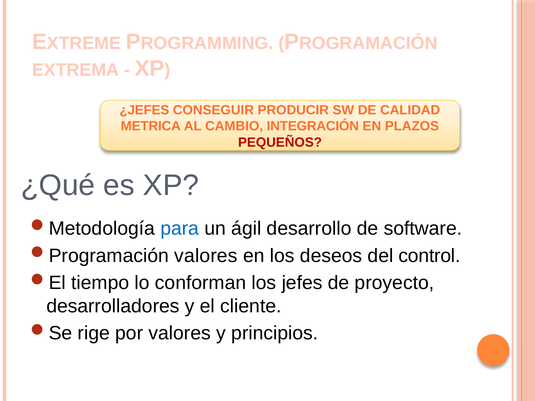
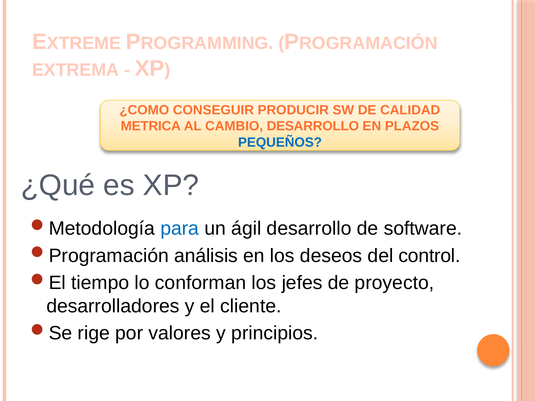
¿JEFES: ¿JEFES -> ¿COMO (144, 110)
CAMBIO INTEGRACIÓN: INTEGRACIÓN -> DESARROLLO (313, 126)
PEQUEÑOS colour: red -> blue (280, 142)
valores: valores -> análisis (206, 256)
